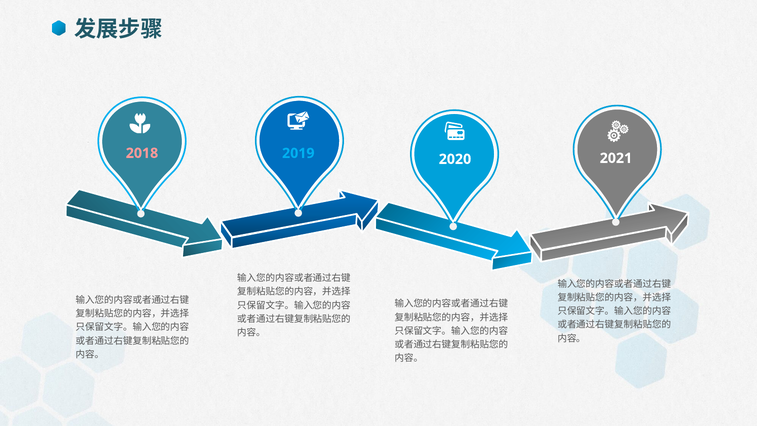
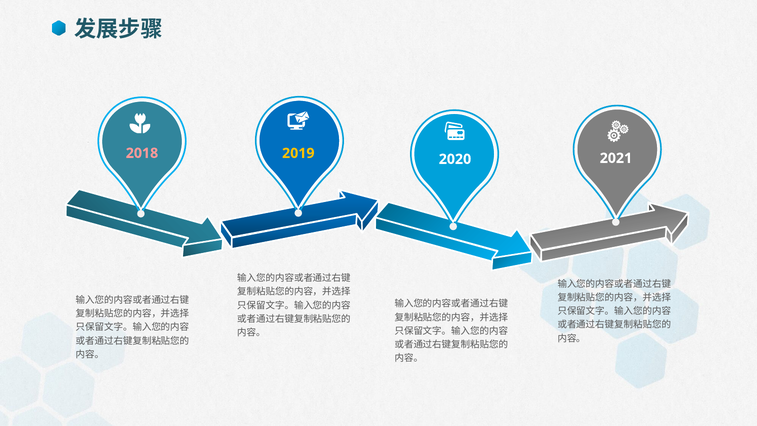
2019 colour: light blue -> yellow (298, 153)
